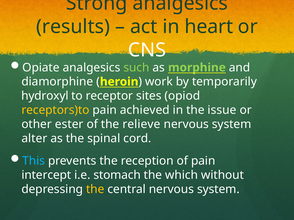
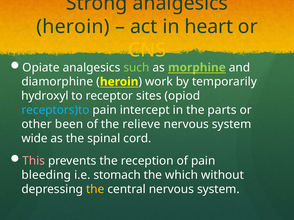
results: results -> heroin (73, 27)
CNS colour: white -> yellow (147, 50)
receptors)to colour: yellow -> light blue (55, 110)
achieved: achieved -> intercept (145, 110)
issue: issue -> parts (222, 110)
ester: ester -> been (69, 125)
alter: alter -> wide (34, 139)
This colour: light blue -> pink (34, 161)
intercept: intercept -> bleeding (46, 175)
